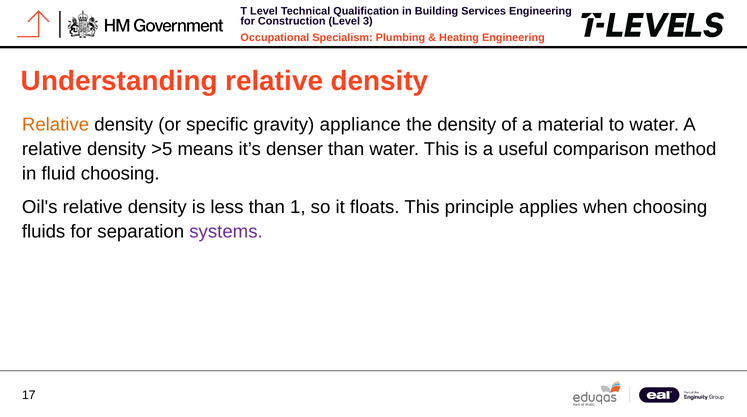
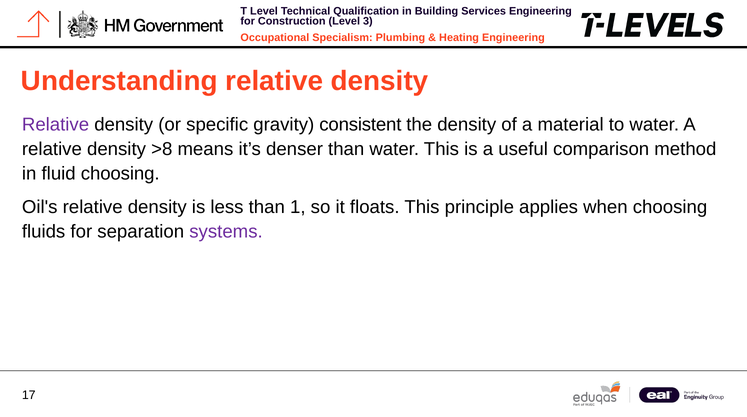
Relative colour: orange -> purple (56, 125)
appliance: appliance -> consistent (360, 125)
>5: >5 -> >8 (162, 149)
